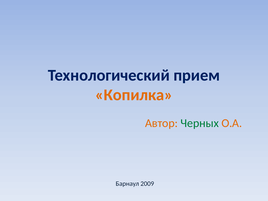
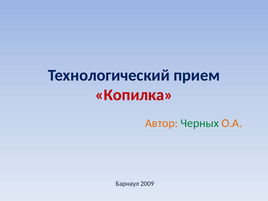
Копилка colour: orange -> red (134, 95)
